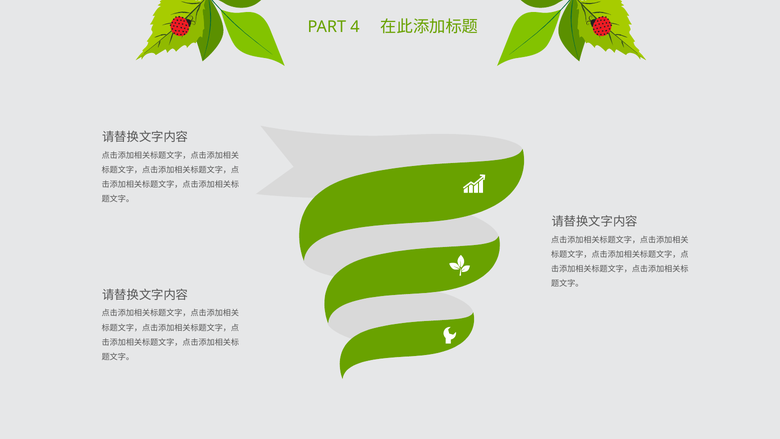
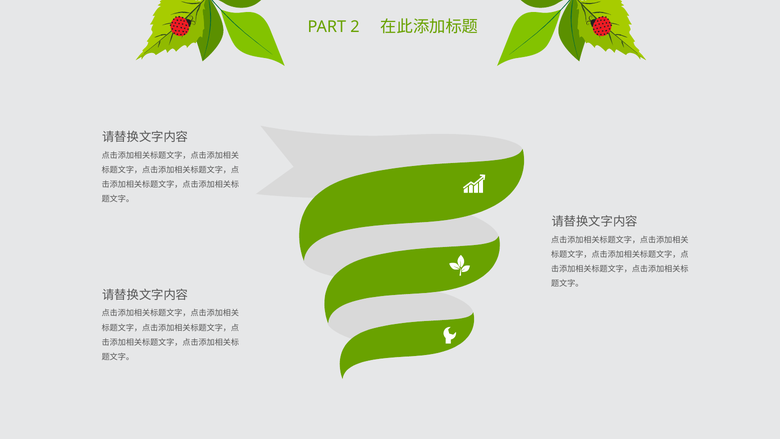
4: 4 -> 2 (355, 27)
